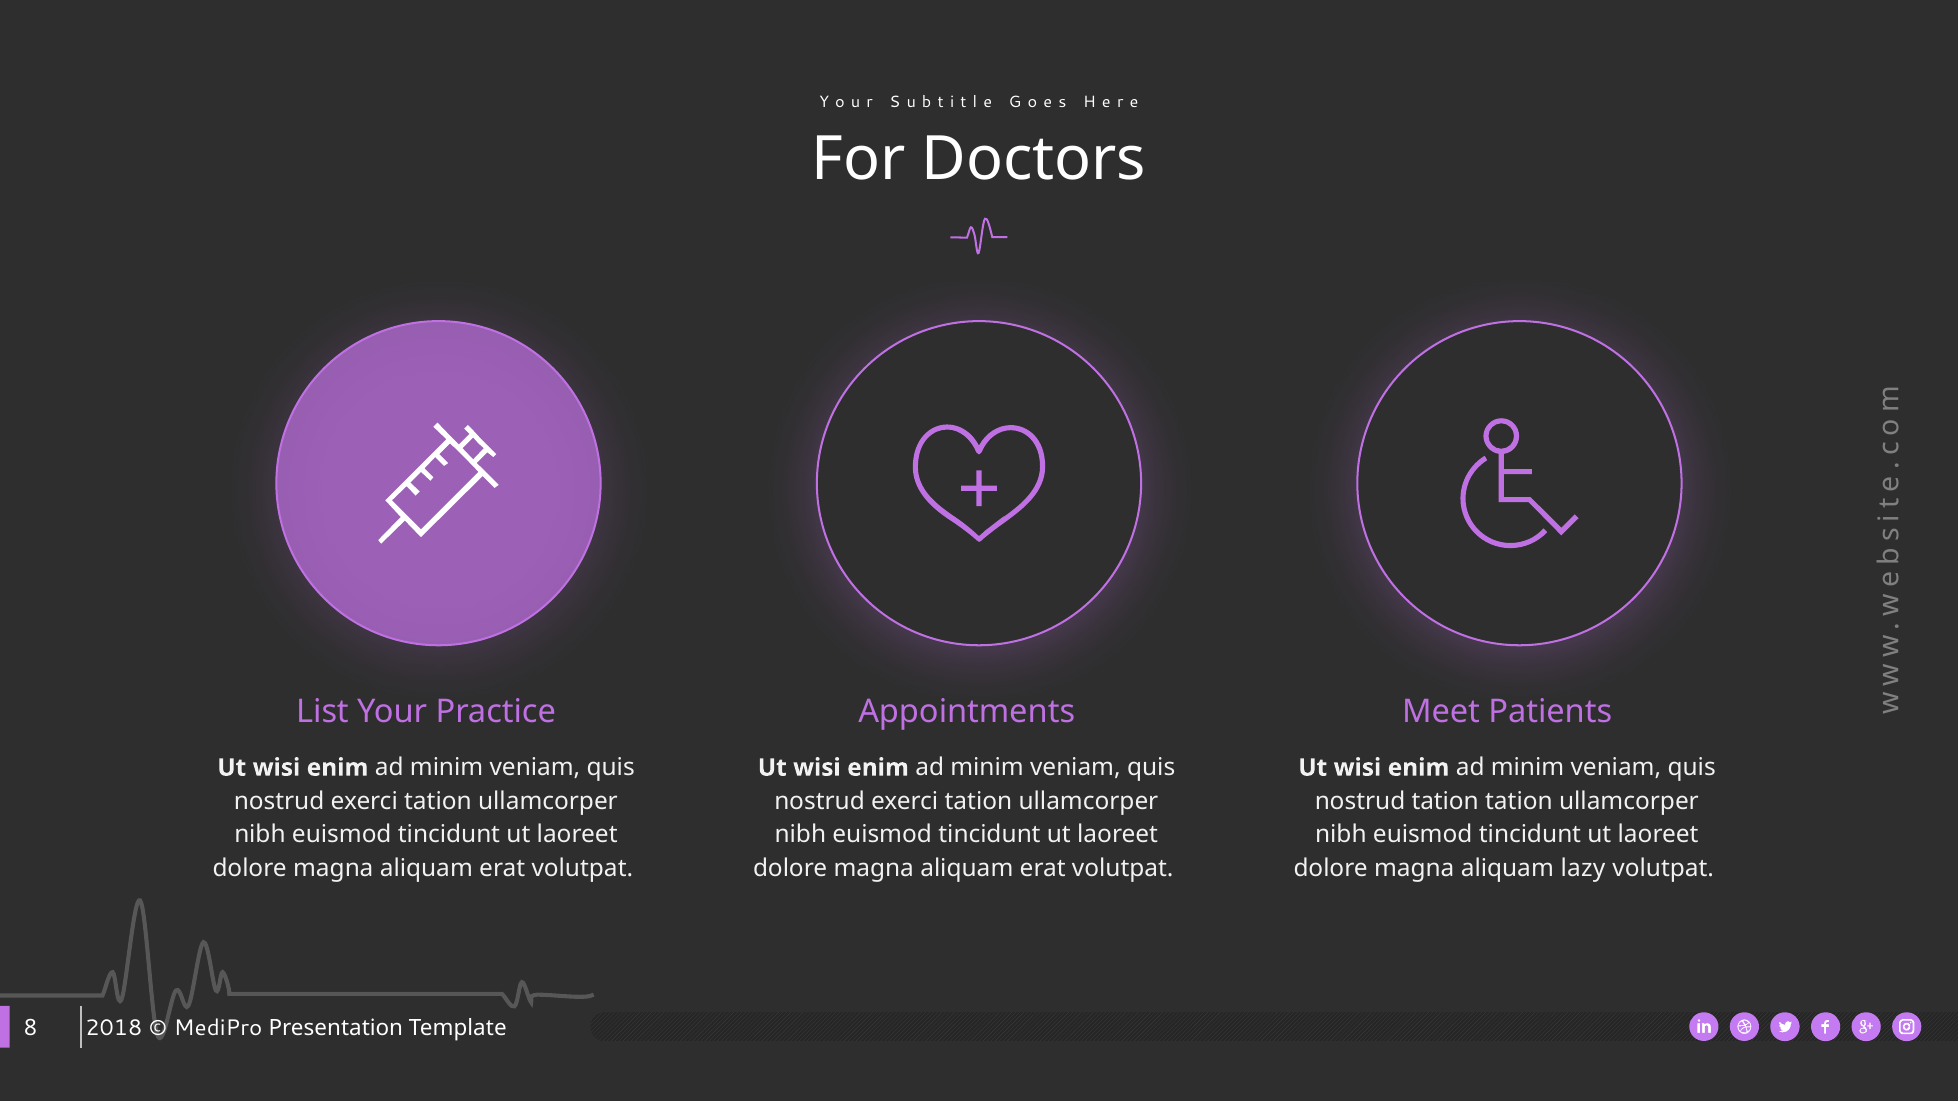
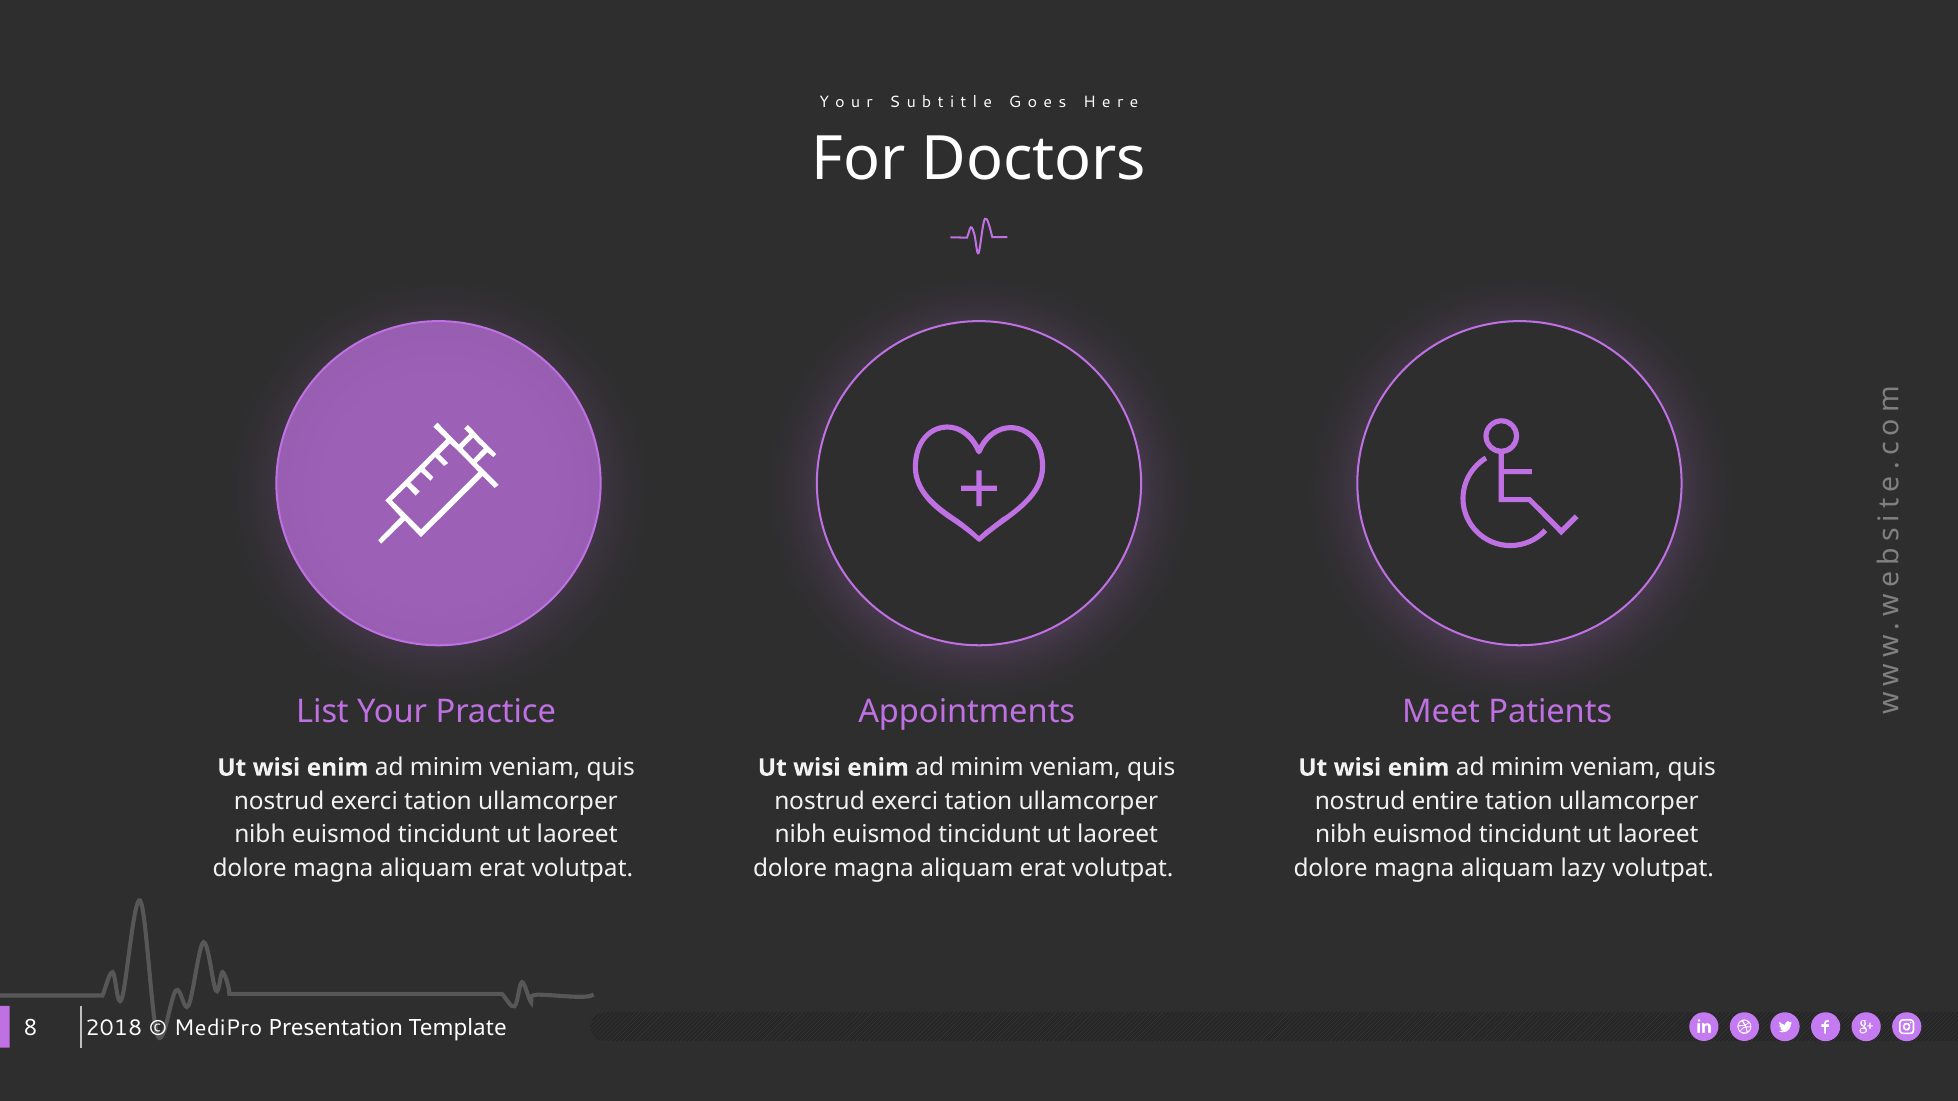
nostrud tation: tation -> entire (1445, 801)
